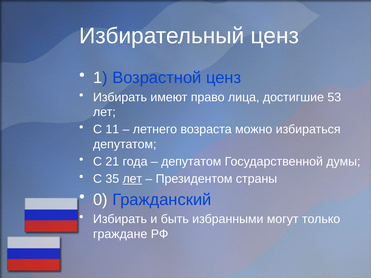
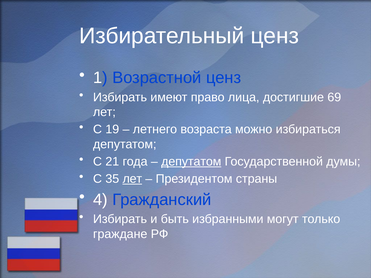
53: 53 -> 69 (334, 97)
11: 11 -> 19 (112, 129)
депутатом underline: none -> present (191, 162)
0: 0 -> 4 (100, 200)
